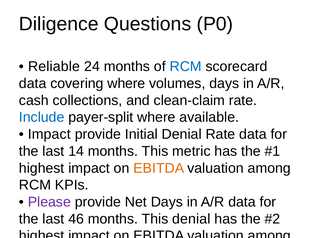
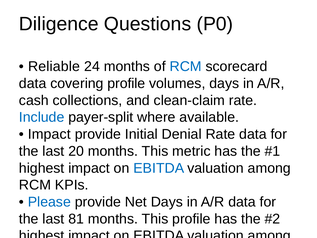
covering where: where -> profile (126, 83)
14: 14 -> 20 (76, 151)
EBITDA colour: orange -> blue (159, 168)
Please colour: purple -> blue (49, 202)
46: 46 -> 81 (76, 219)
This denial: denial -> profile (191, 219)
